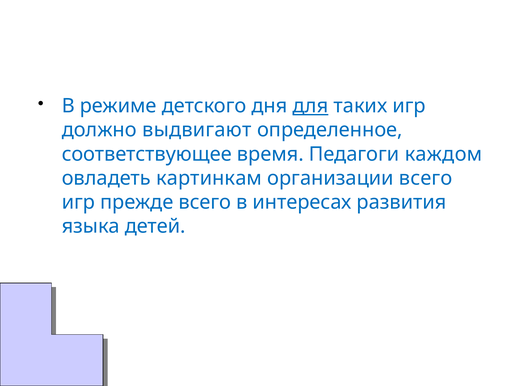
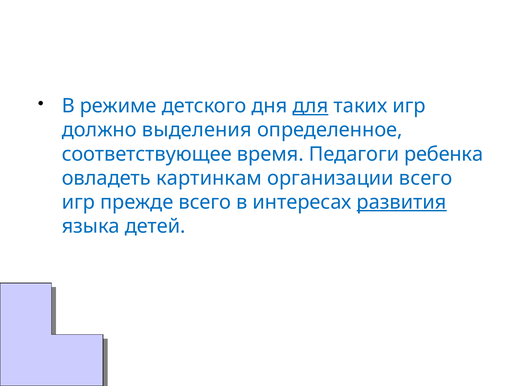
выдвигают: выдвигают -> выделения (197, 130)
каждом: каждом -> ребенка (444, 154)
развития underline: none -> present (402, 202)
